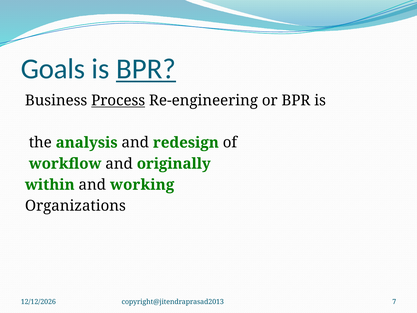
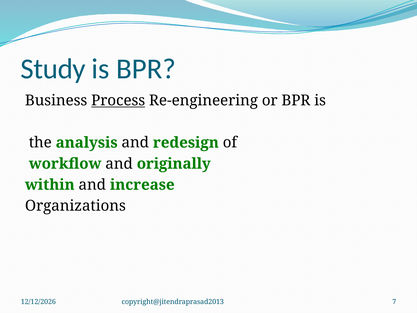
Goals: Goals -> Study (53, 69)
BPR underline: present -> none (146, 69)
working: working -> increase (142, 185)
